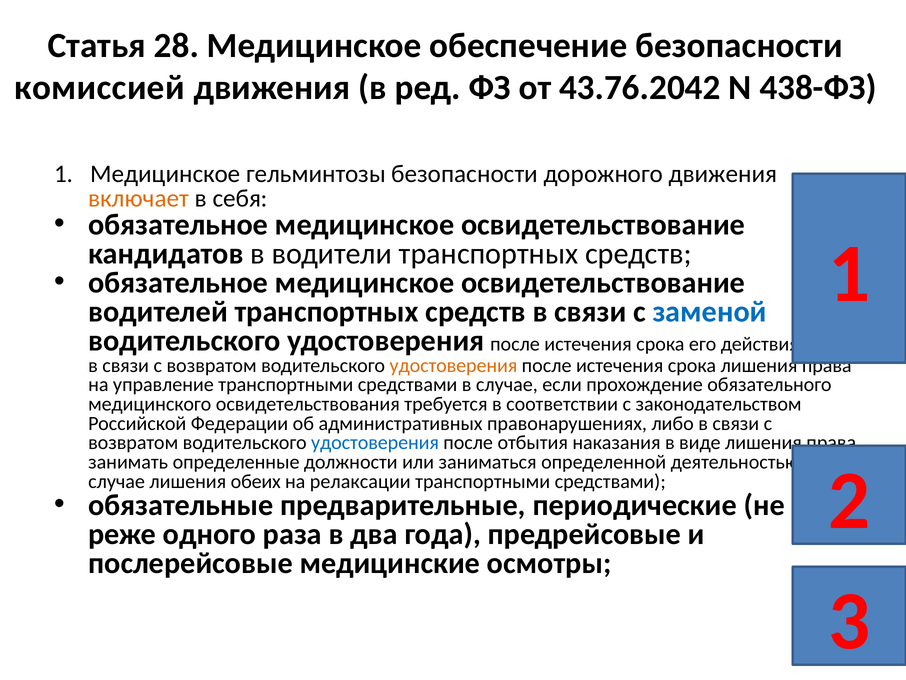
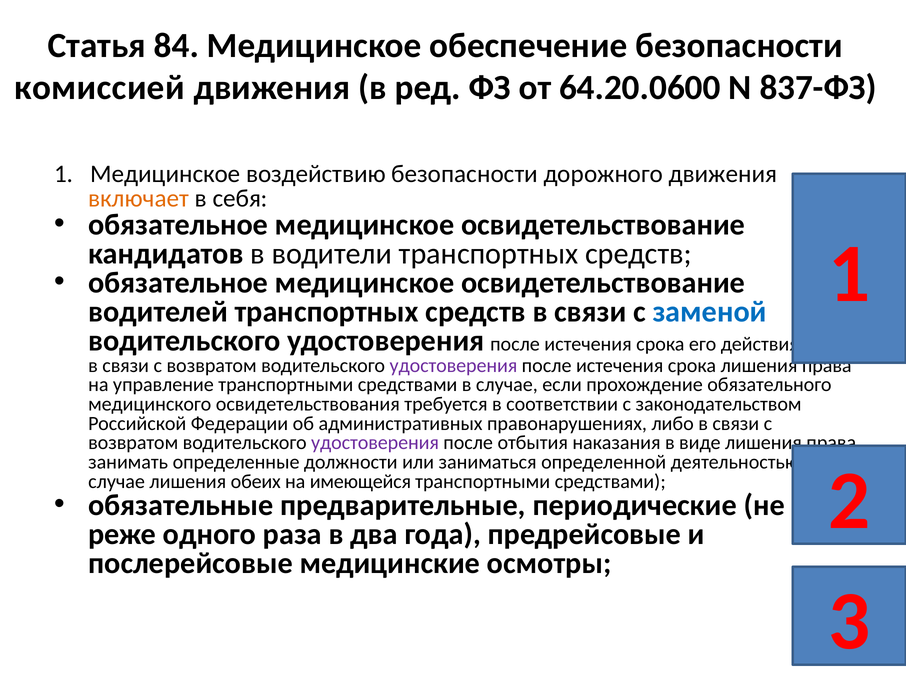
28: 28 -> 84 (176, 45)
43.76.2042: 43.76.2042 -> 64.20.0600 (640, 88)
438-ФЗ: 438-ФЗ -> 837-ФЗ (818, 88)
гельминтозы: гельминтозы -> воздействию (316, 174)
удостоверения colour: orange -> purple (453, 365)
удостоверения colour: blue -> purple (375, 443)
релаксации: релаксации -> имеющейся (360, 481)
